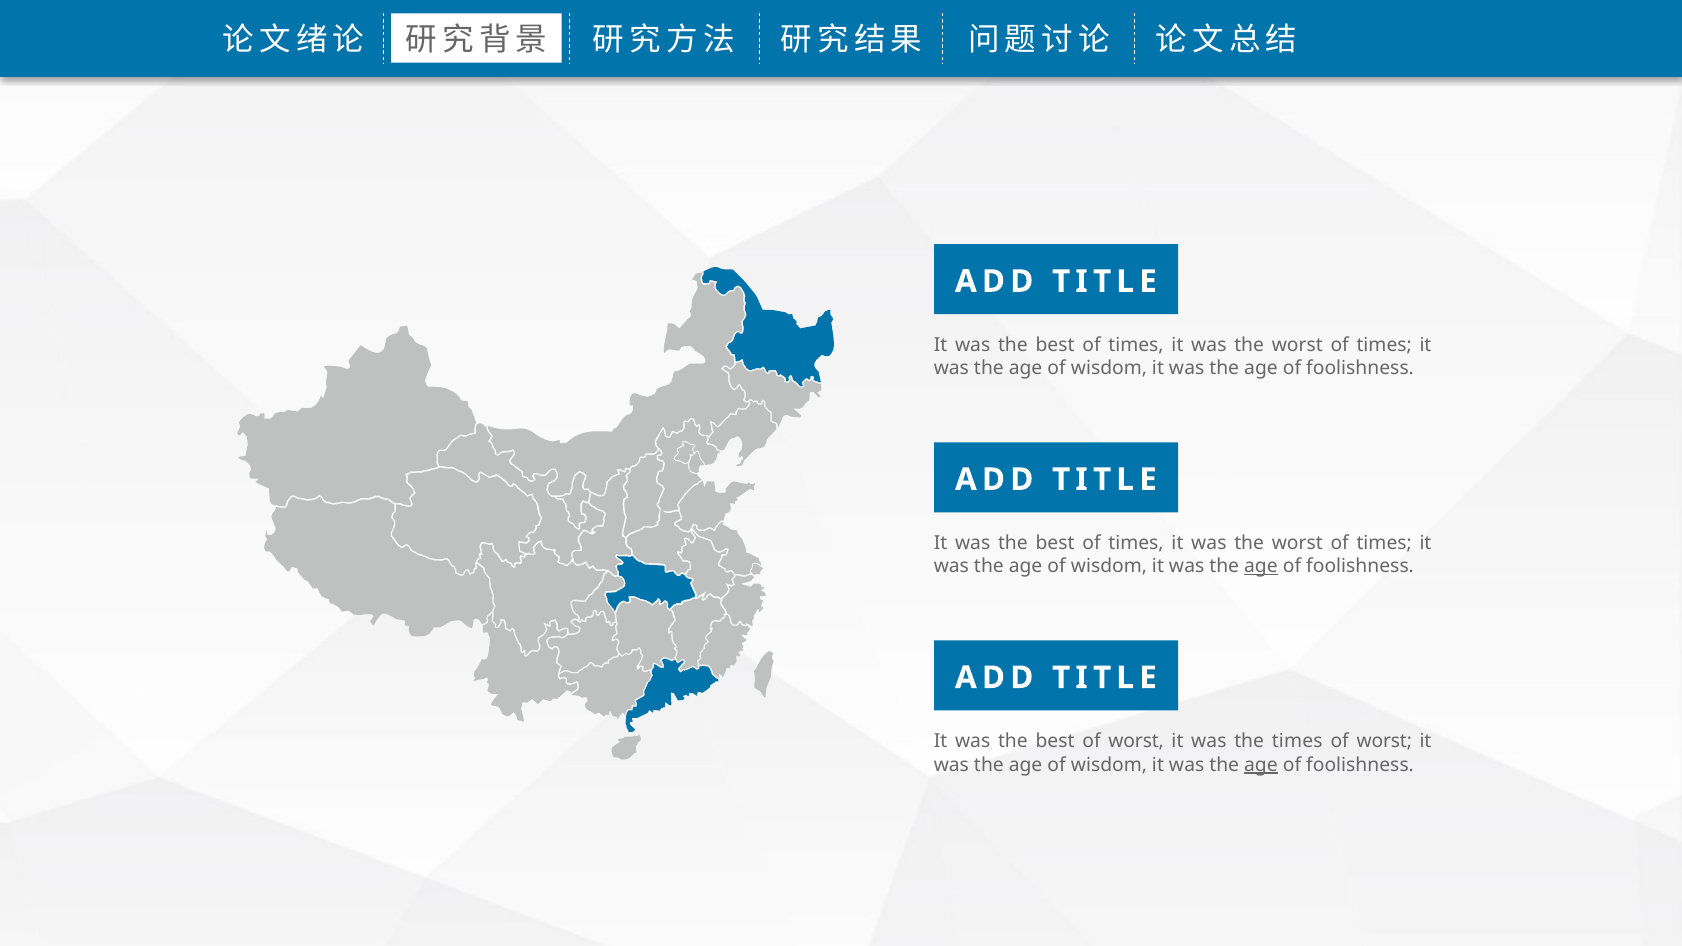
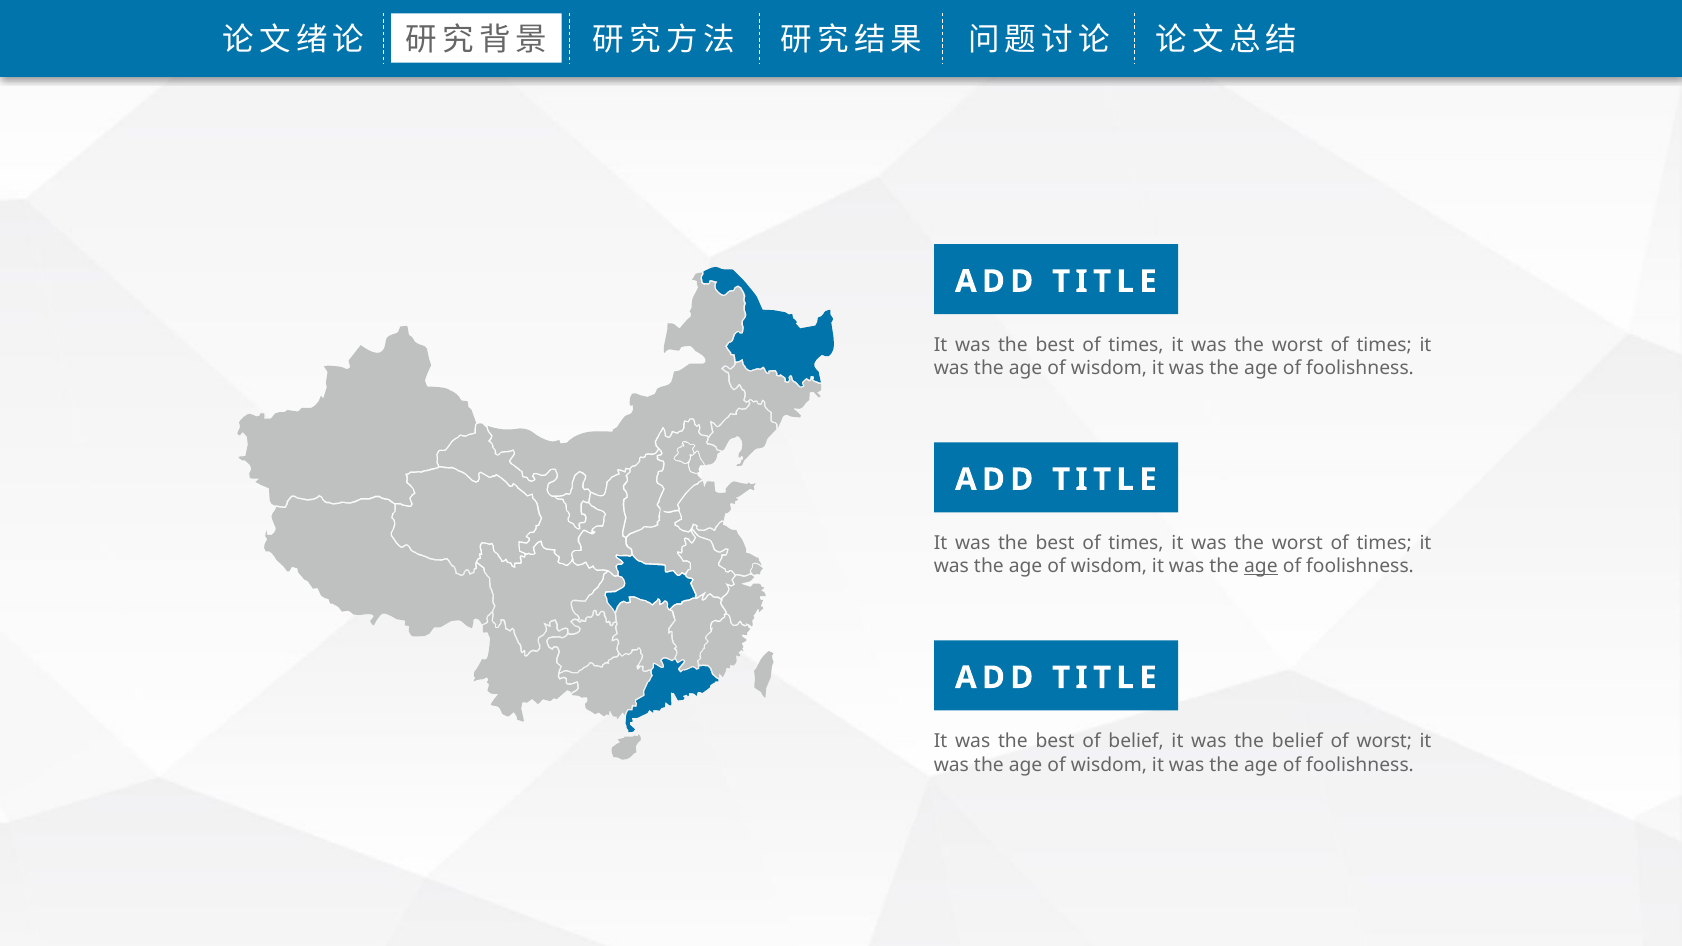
best of worst: worst -> belief (1136, 742)
the times: times -> belief (1297, 742)
age underline: present -> none (1261, 765)
